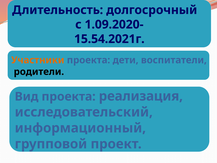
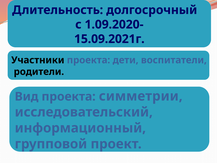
15.54.2021г: 15.54.2021г -> 15.09.2021г (109, 39)
Участники colour: orange -> black (38, 60)
реализация: реализация -> симметрии (141, 96)
